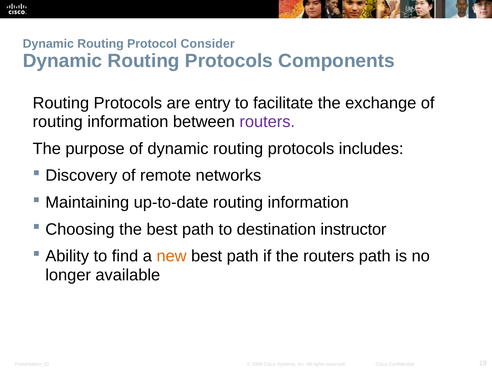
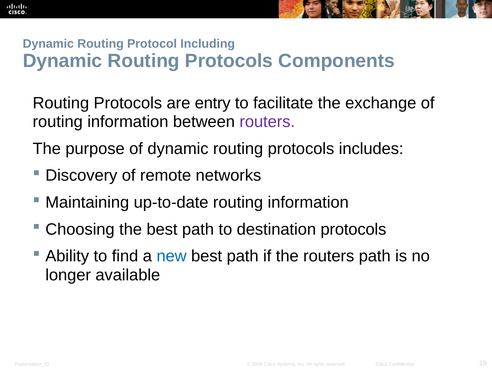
Consider: Consider -> Including (208, 44)
destination instructor: instructor -> protocols (353, 229)
new colour: orange -> blue (172, 256)
